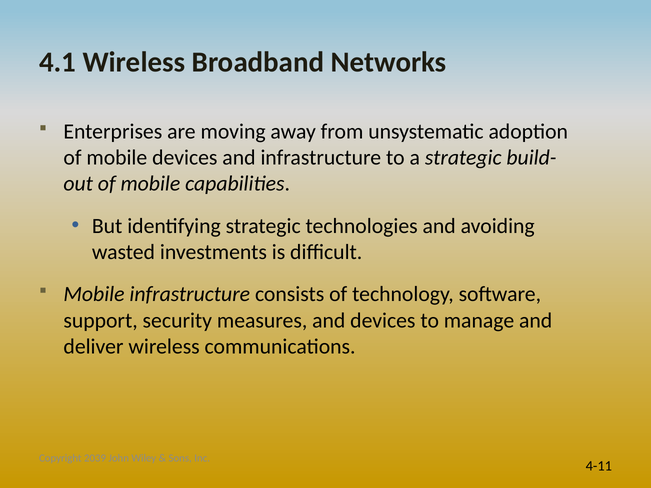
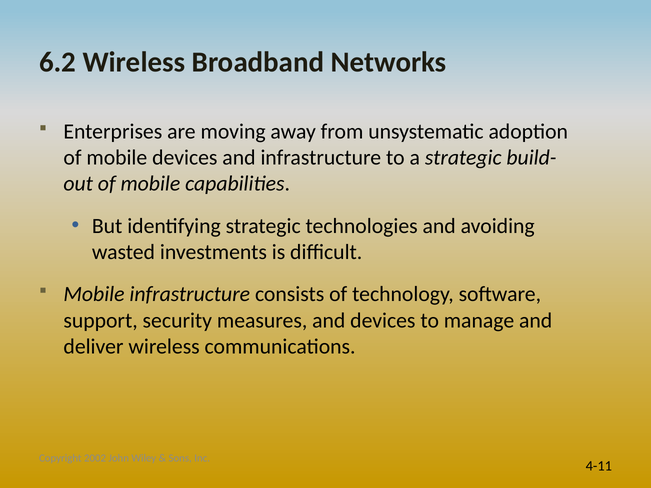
4.1: 4.1 -> 6.2 (58, 62)
2039: 2039 -> 2002 (95, 458)
